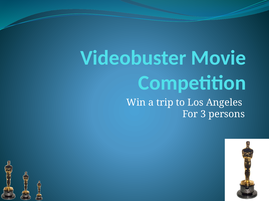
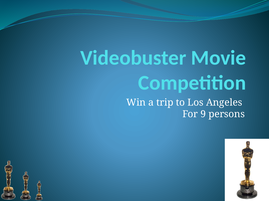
3: 3 -> 9 (203, 114)
